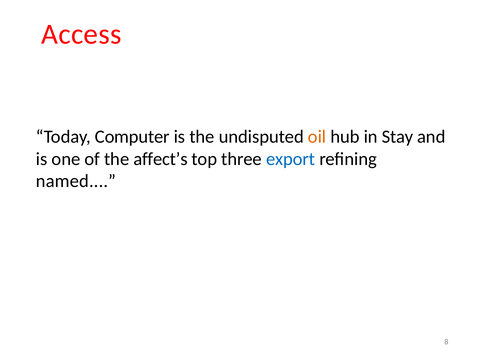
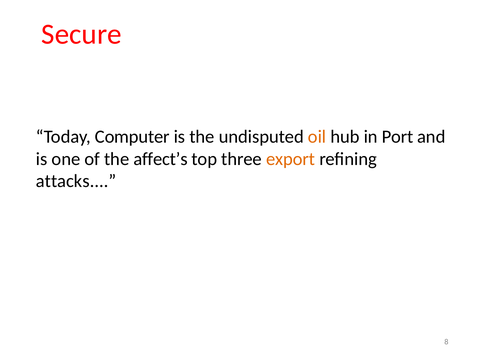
Access: Access -> Secure (81, 34)
Stay: Stay -> Port (397, 137)
export colour: blue -> orange (291, 159)
named: named -> attacks (76, 181)
